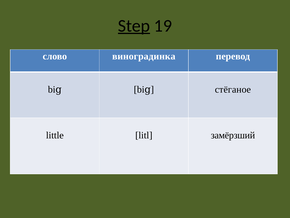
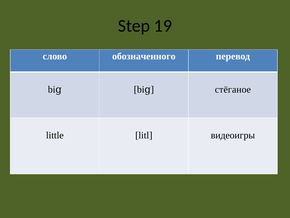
Step underline: present -> none (134, 26)
виноградинка: виноградинка -> обозначенного (144, 56)
замёрзший: замёрзший -> видеоигры (233, 135)
